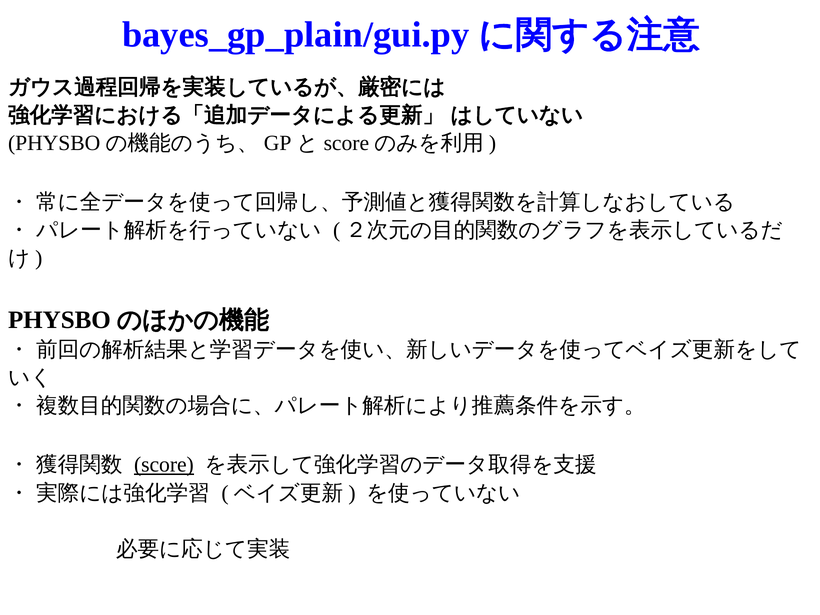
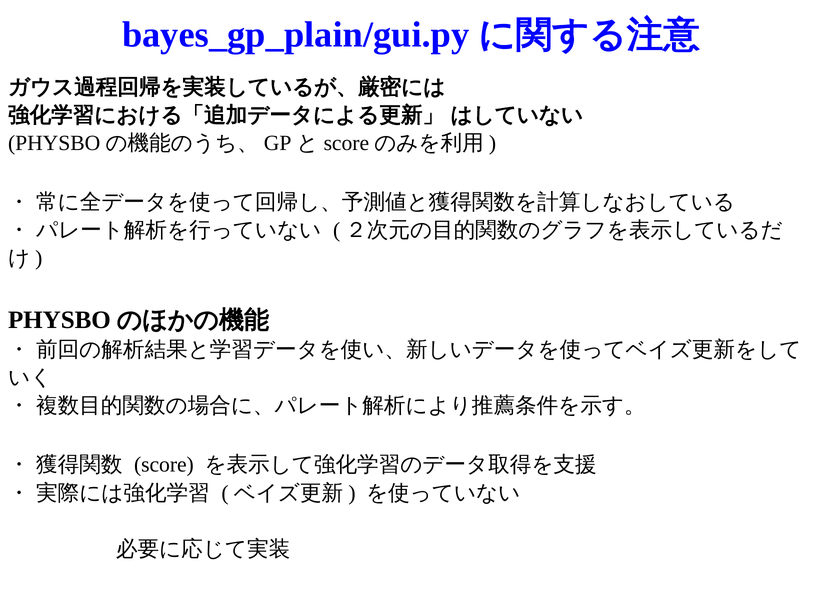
score underline: present -> none (164, 465)
